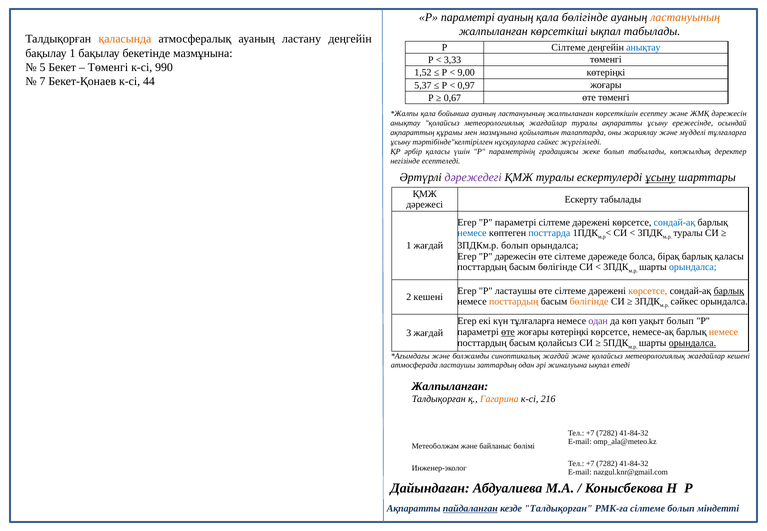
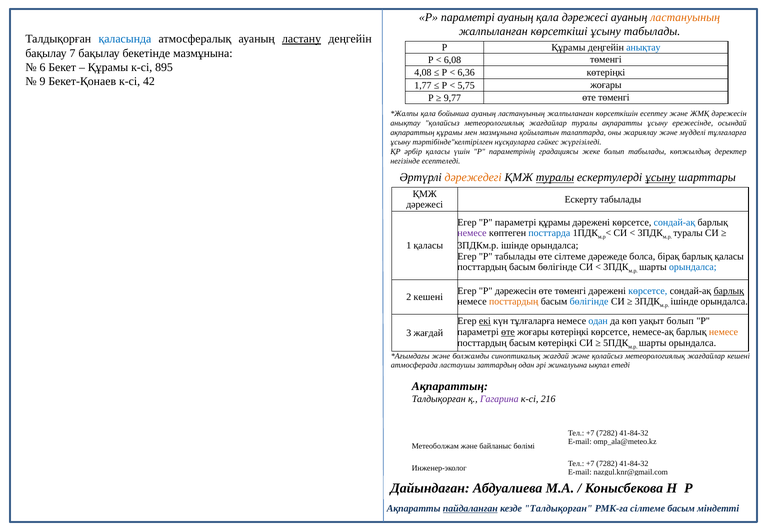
қала бөлігінде: бөлігінде -> дәрежесі (585, 17)
көрсеткіші ықпал: ықпал -> ұсыну (606, 31)
қаласында colour: orange -> blue (125, 39)
ластану underline: none -> present (302, 39)
Р Сілтеме: Сілтеме -> Құрамы (568, 47)
бақылау 1: 1 -> 7 (73, 53)
3,33: 3,33 -> 6,08 (453, 60)
5: 5 -> 6 (43, 67)
Төменгі: Төменгі -> Құрамы (108, 67)
990: 990 -> 895 (164, 67)
1,52: 1,52 -> 4,08 (423, 73)
9,00: 9,00 -> 6,36 (466, 73)
7: 7 -> 9 (43, 81)
44: 44 -> 42 (149, 81)
5,37: 5,37 -> 1,77 (423, 85)
0,97: 0,97 -> 5,75 (466, 85)
0,67: 0,67 -> 9,77 (452, 98)
дәрежедегі colour: purple -> orange (473, 178)
туралы underline: none -> present (555, 178)
параметрі сілтеме: сілтеме -> құрамы (554, 222)
немесе colour: blue -> purple (472, 233)
1 жағдай: жағдай -> қаласы (428, 245)
3ПДКм.р болып: болып -> ішінде (515, 245)
P дәрежесін: дәрежесін -> табылады (515, 256)
Р ластаушы: ластаушы -> дәрежесін (516, 291)
сілтеме: сілтеме -> төменгі (570, 291)
көрсетсе colour: orange -> blue (648, 291)
бөлігінде colour: orange -> blue (589, 302)
сәйкес: сәйкес -> ішінде (684, 302)
екі underline: none -> present (485, 321)
одан colour: purple -> blue (598, 321)
басым қолайсыз: қолайсыз -> көтеріңкі (557, 343)
орындалса underline: present -> none (692, 343)
Жалпыланған: Жалпыланған -> Ақпараттың (450, 387)
Гагарина colour: orange -> purple (499, 399)
сілтеме болып: болып -> басым (681, 509)
